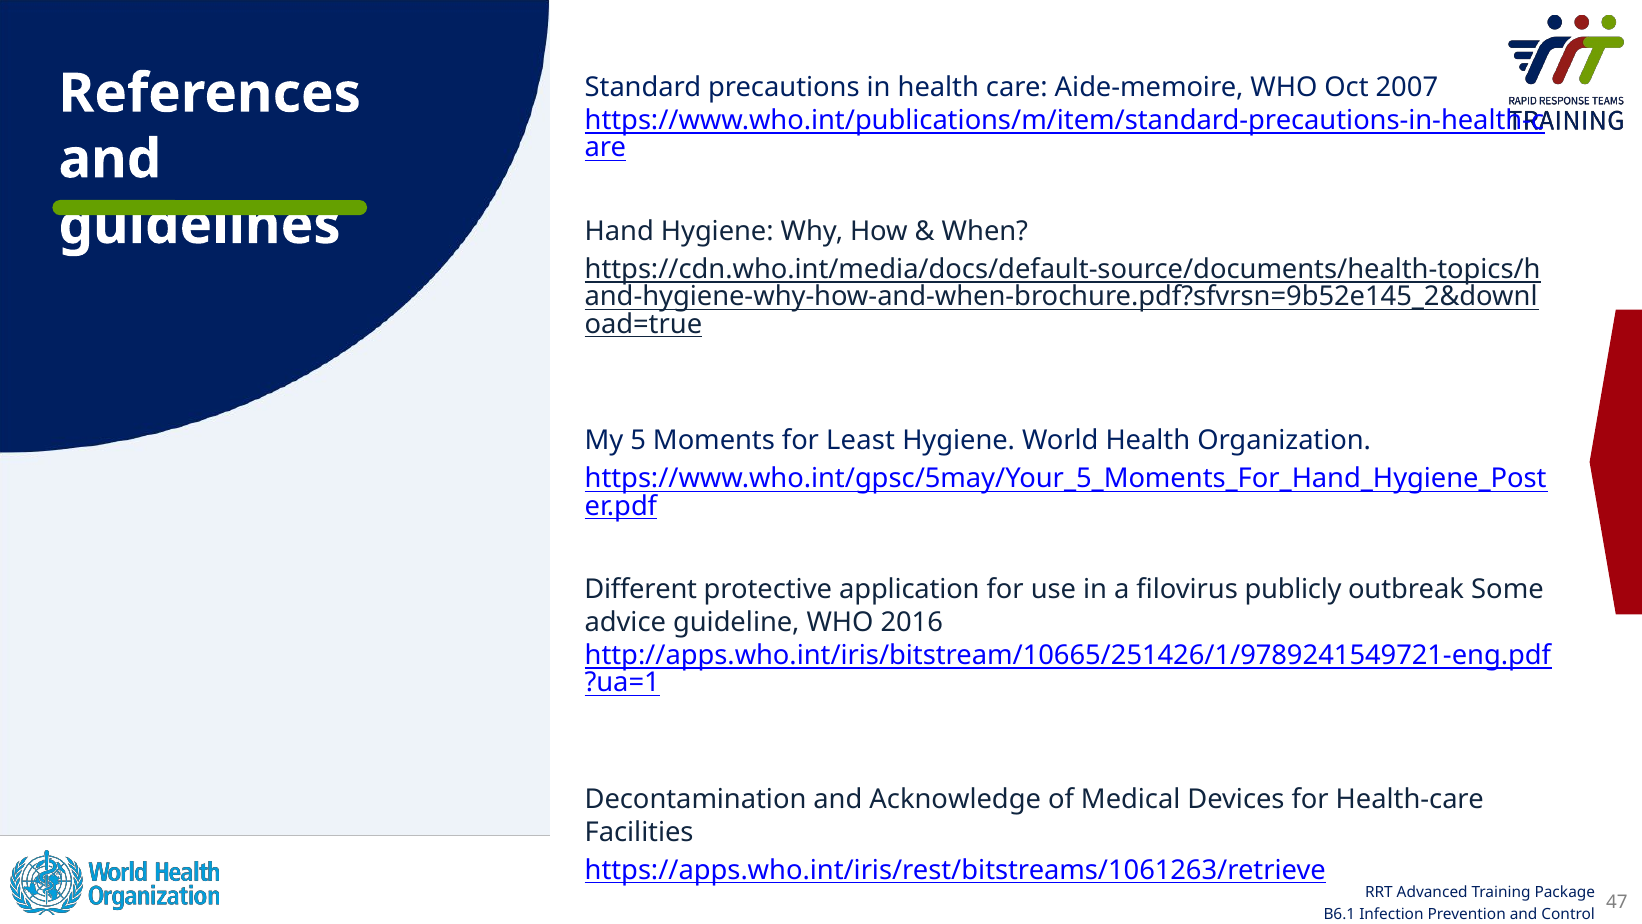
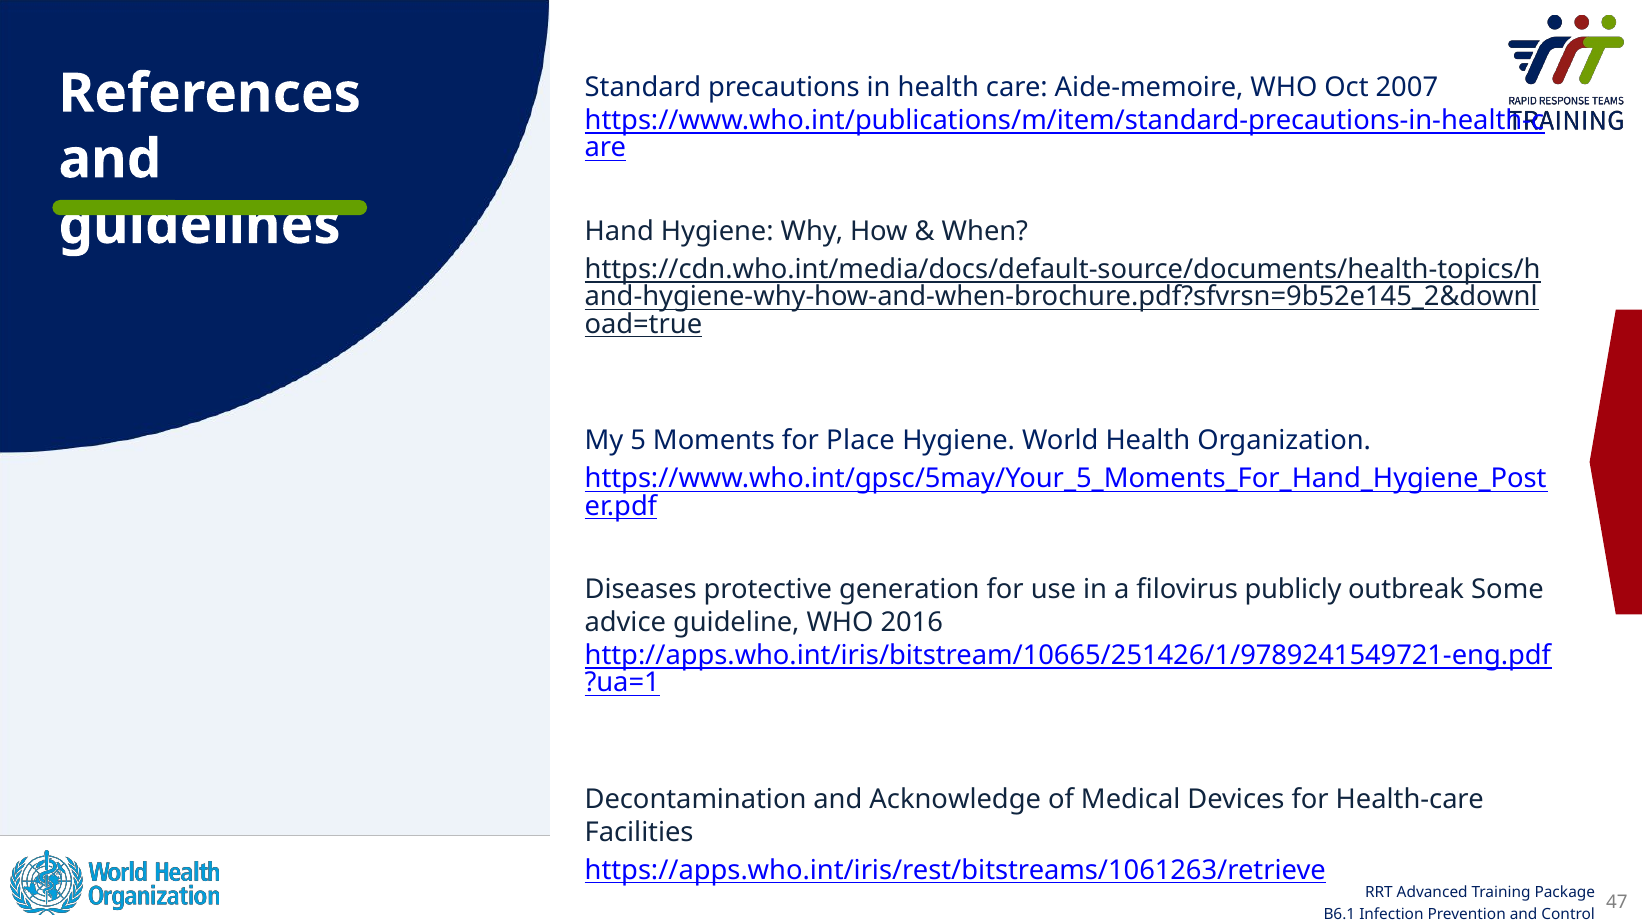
Least: Least -> Place (861, 441)
Different: Different -> Diseases (641, 590)
application: application -> generation (909, 590)
